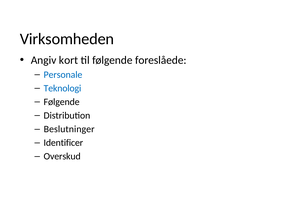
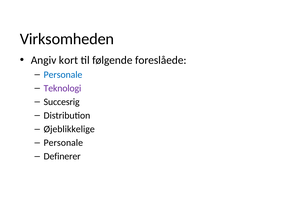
Teknologi colour: blue -> purple (62, 88)
Følgende: Følgende -> Succesrig (62, 102)
Beslutninger: Beslutninger -> Øjeblikkelige (69, 129)
Identificer: Identificer -> Personale (63, 143)
Overskud: Overskud -> Definerer (62, 156)
